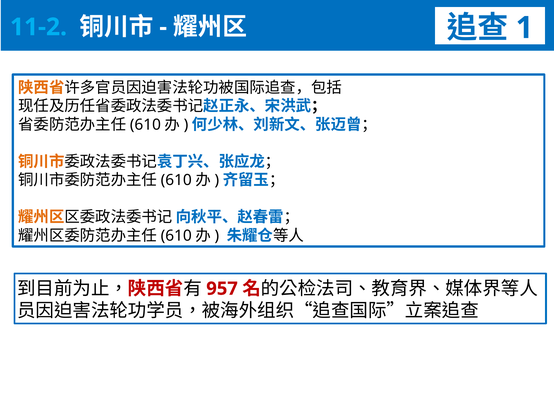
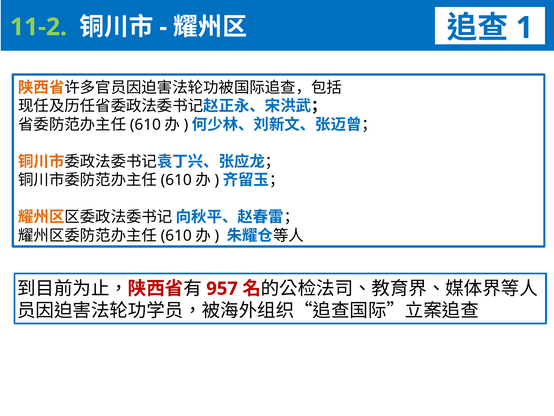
11-2 colour: light blue -> light green (38, 27)
